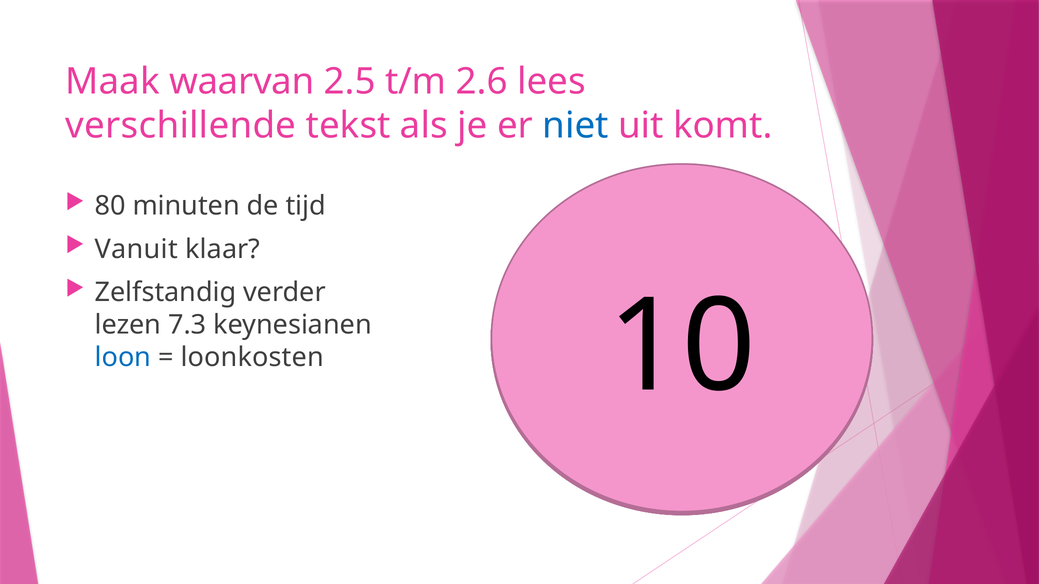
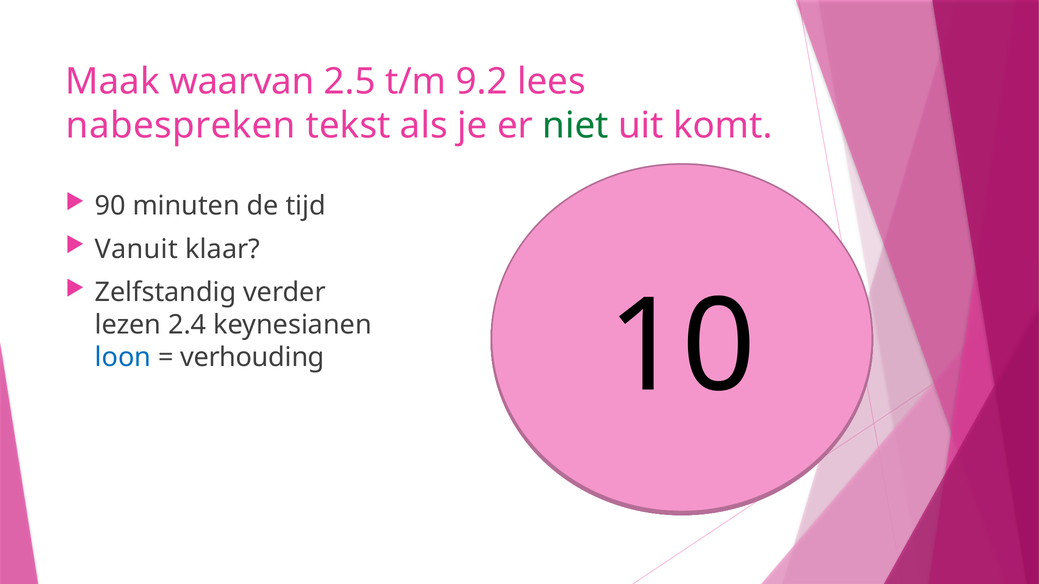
2.6: 2.6 -> 9.2 (482, 82)
verschillende: verschillende -> nabespreken (181, 126)
niet colour: blue -> green (575, 126)
80: 80 -> 90 (110, 206)
7.3: 7.3 -> 2.4 (187, 325)
loonkosten: loonkosten -> verhouding (252, 357)
